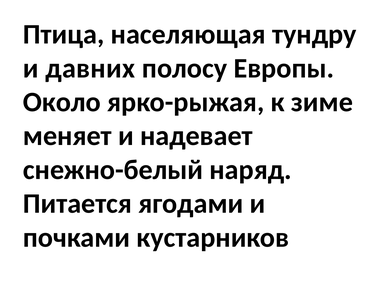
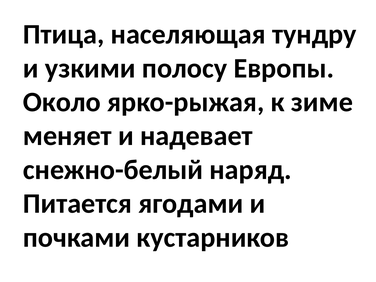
давних: давних -> узкими (90, 68)
